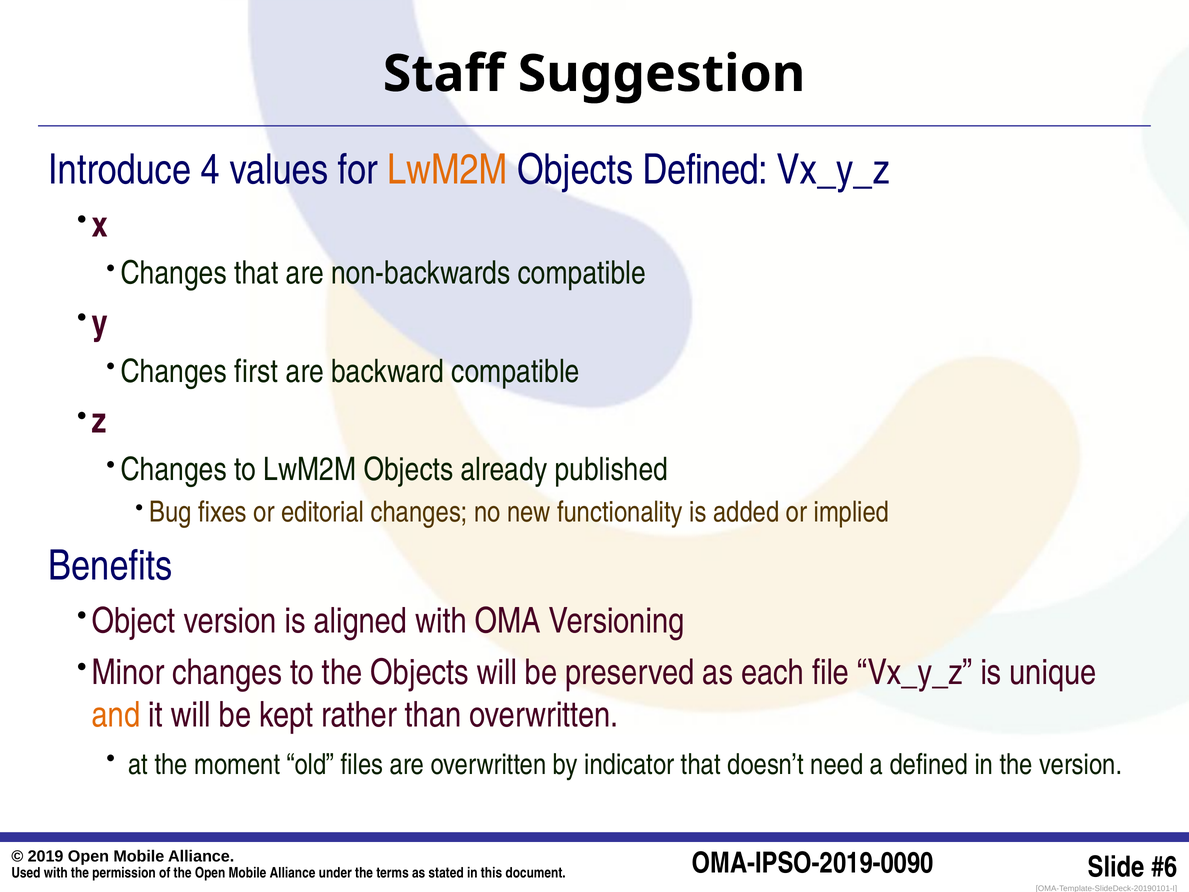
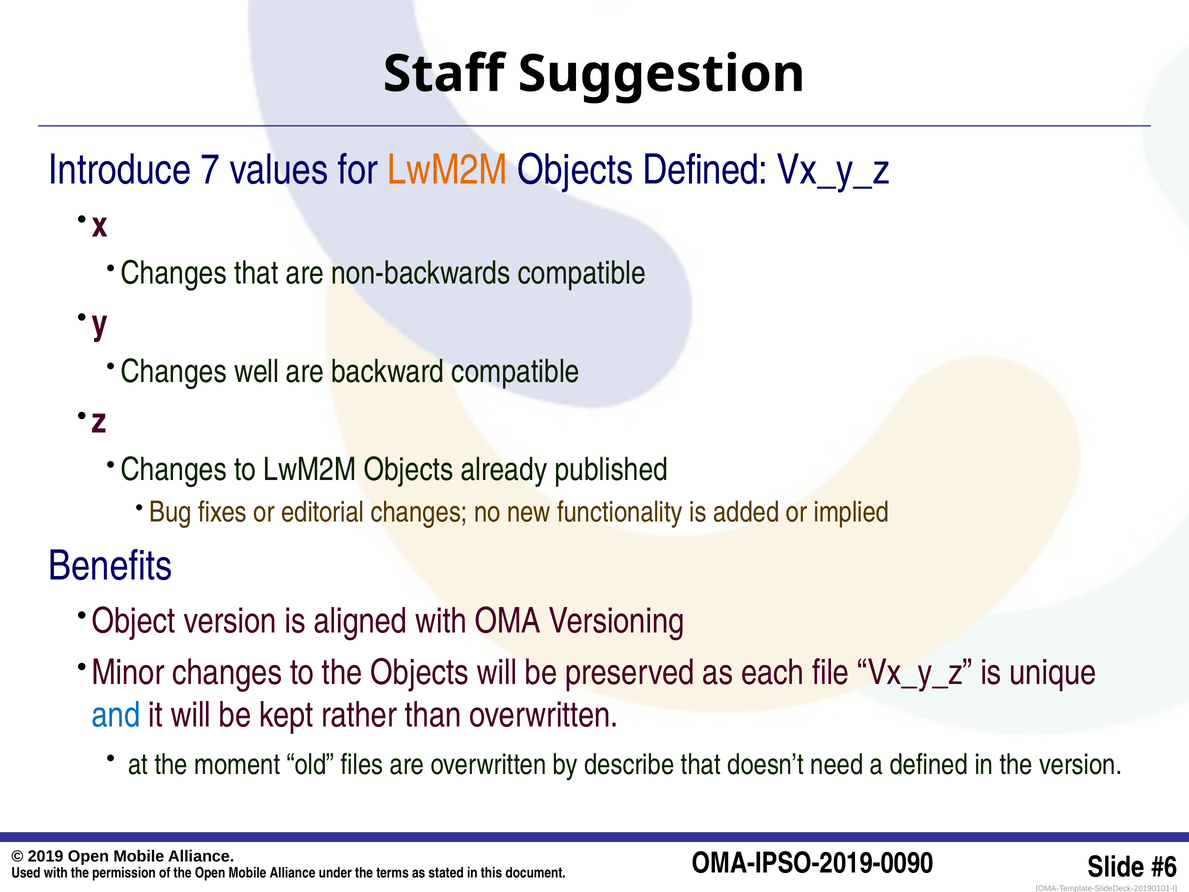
4: 4 -> 7 (210, 170)
first: first -> well (257, 371)
and colour: orange -> blue (116, 715)
indicator: indicator -> describe (629, 764)
